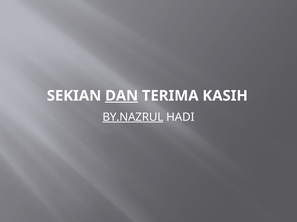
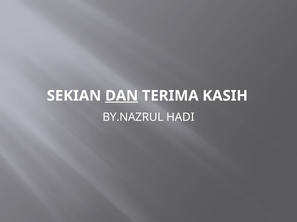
BY.NAZRUL underline: present -> none (133, 117)
